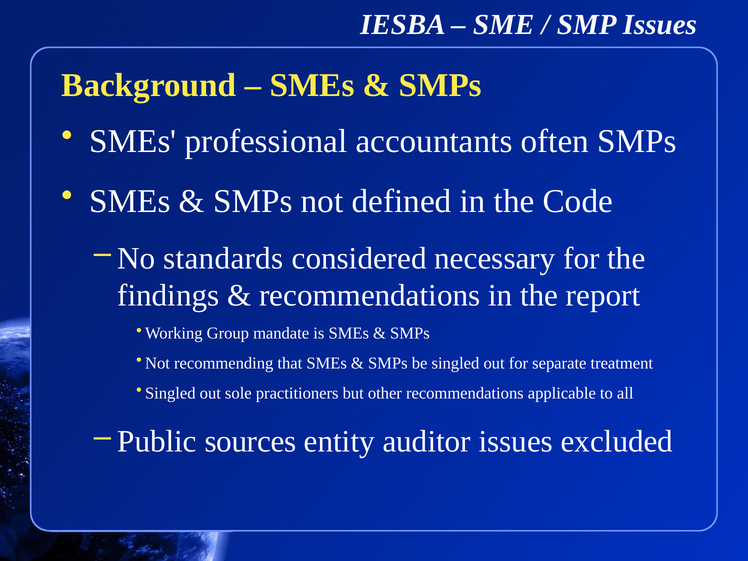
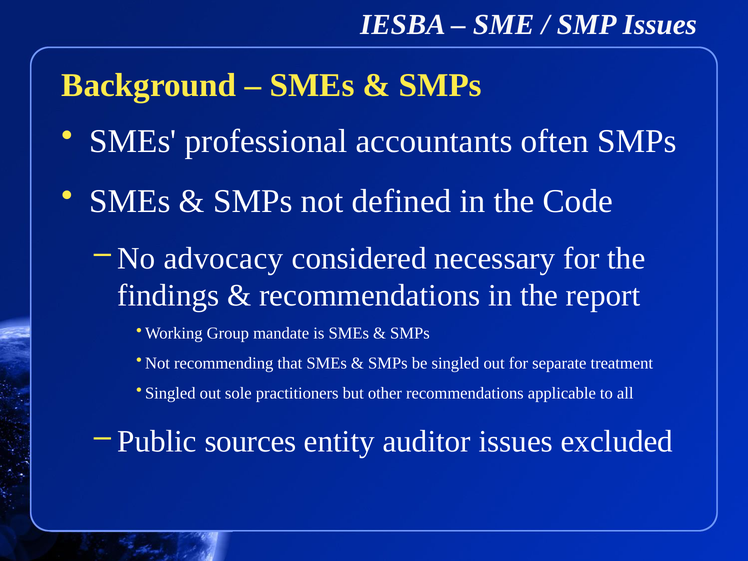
standards: standards -> advocacy (223, 258)
